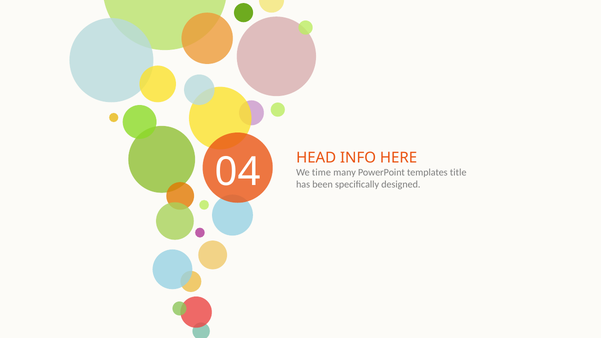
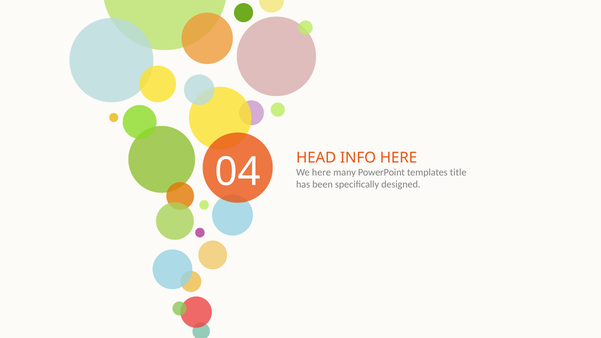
We time: time -> here (321, 172)
